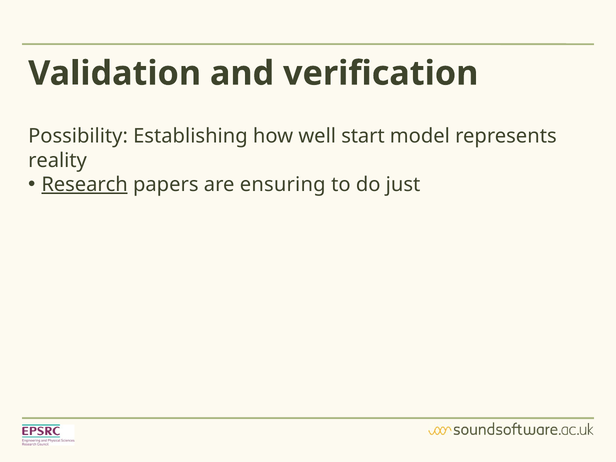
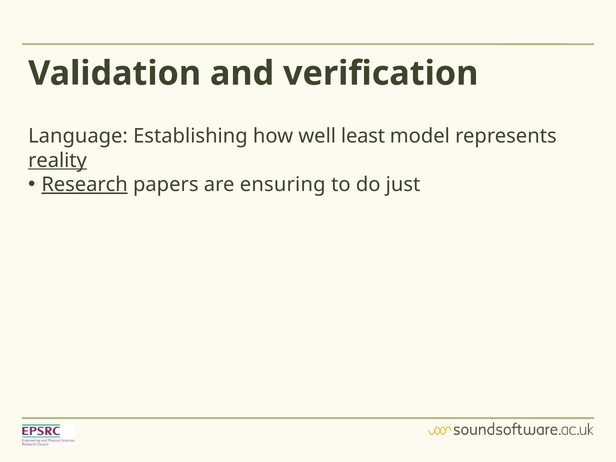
Possibility: Possibility -> Language (78, 136)
start: start -> least (363, 136)
reality underline: none -> present (58, 160)
